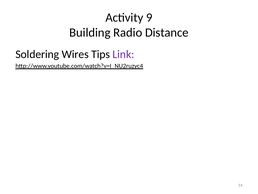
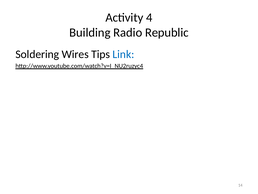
9: 9 -> 4 (149, 17)
Distance: Distance -> Republic (167, 32)
Link colour: purple -> blue (123, 54)
